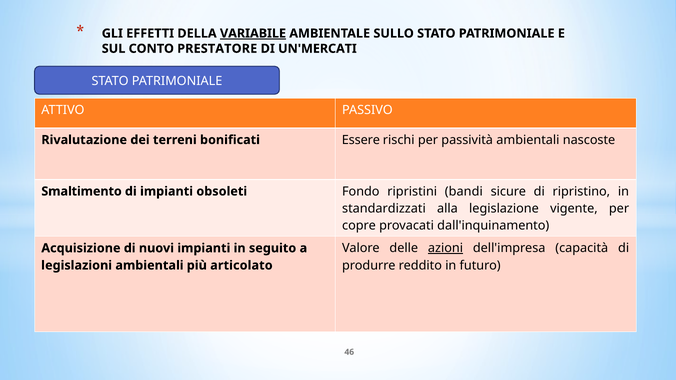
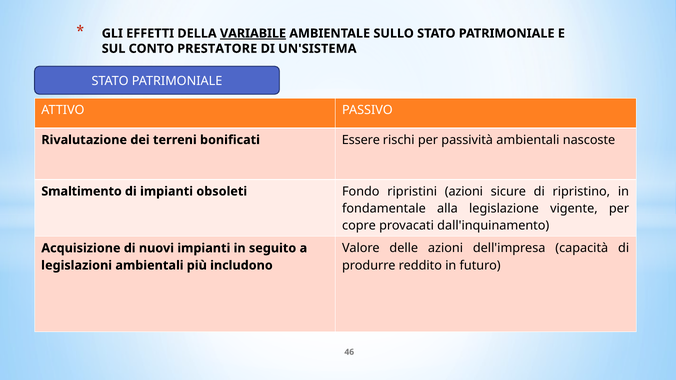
UN'MERCATI: UN'MERCATI -> UN'SISTEMA (317, 49)
ripristini bandi: bandi -> azioni (464, 191)
standardizzati: standardizzati -> fondamentale (384, 209)
azioni underline: present -> none (446, 248)
articolato: articolato -> includono (241, 266)
